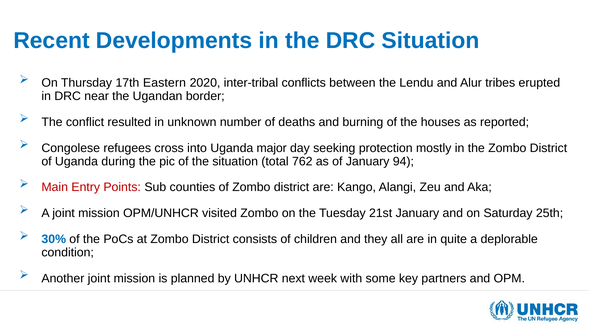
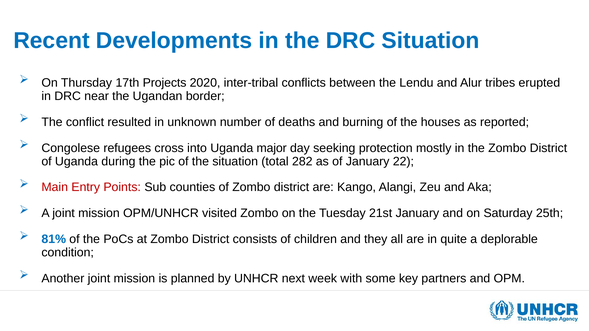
Eastern: Eastern -> Projects (165, 83)
762: 762 -> 282 (302, 161)
94: 94 -> 22 (403, 161)
30%: 30% -> 81% (54, 239)
